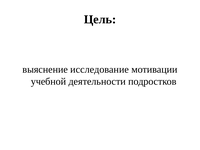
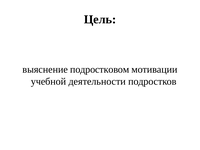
исследование: исследование -> подростковом (100, 69)
